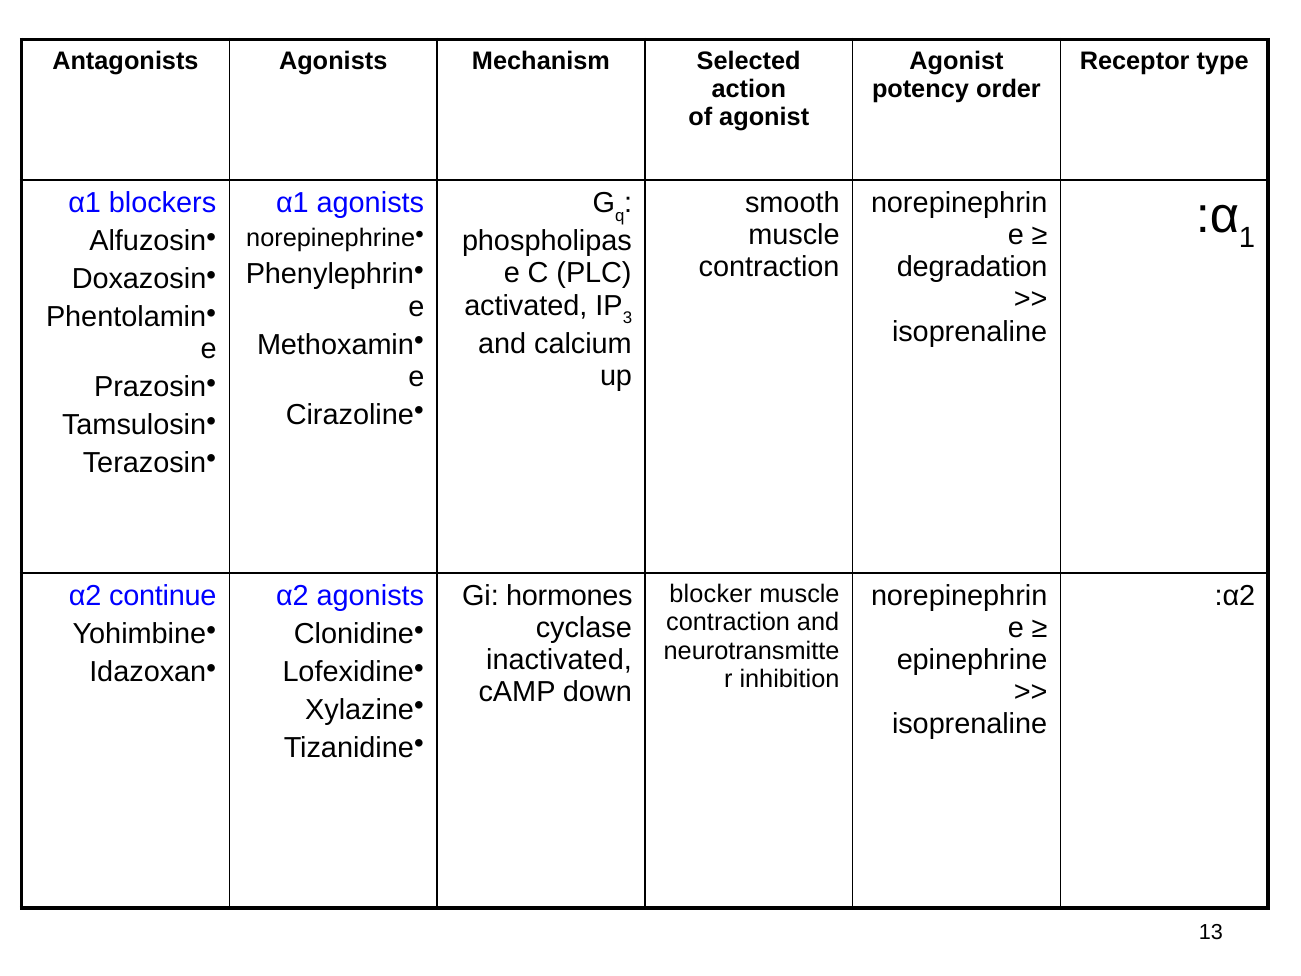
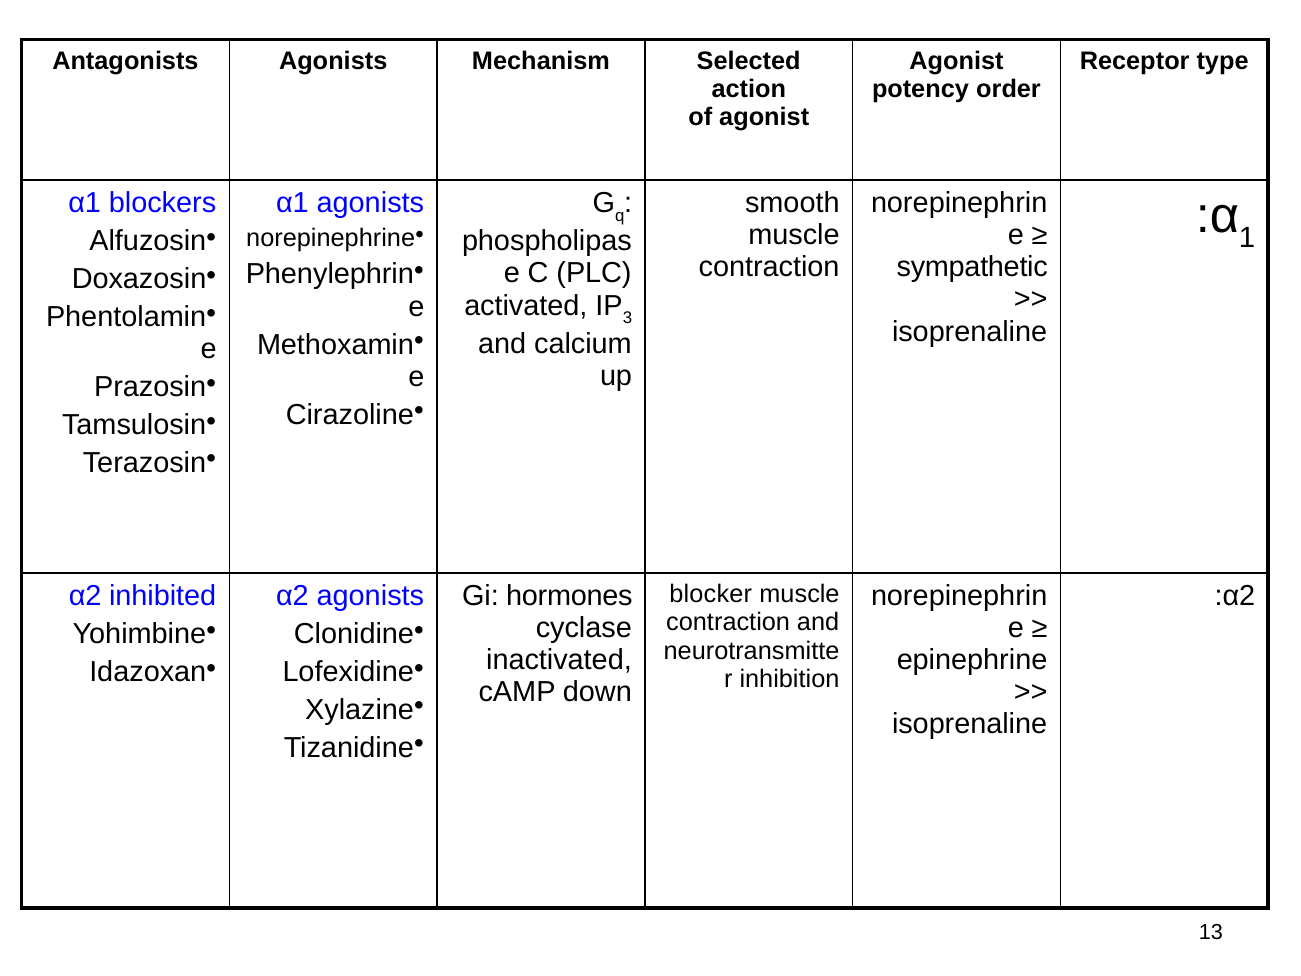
degradation: degradation -> sympathetic (972, 267)
continue: continue -> inhibited (163, 596)
